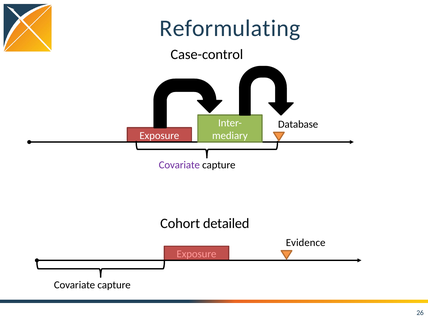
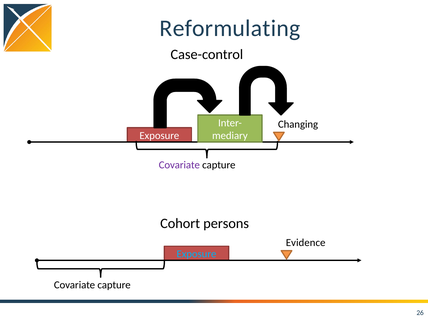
Database: Database -> Changing (298, 124)
detailed: detailed -> persons (226, 223)
Exposure colour: pink -> light blue (196, 254)
